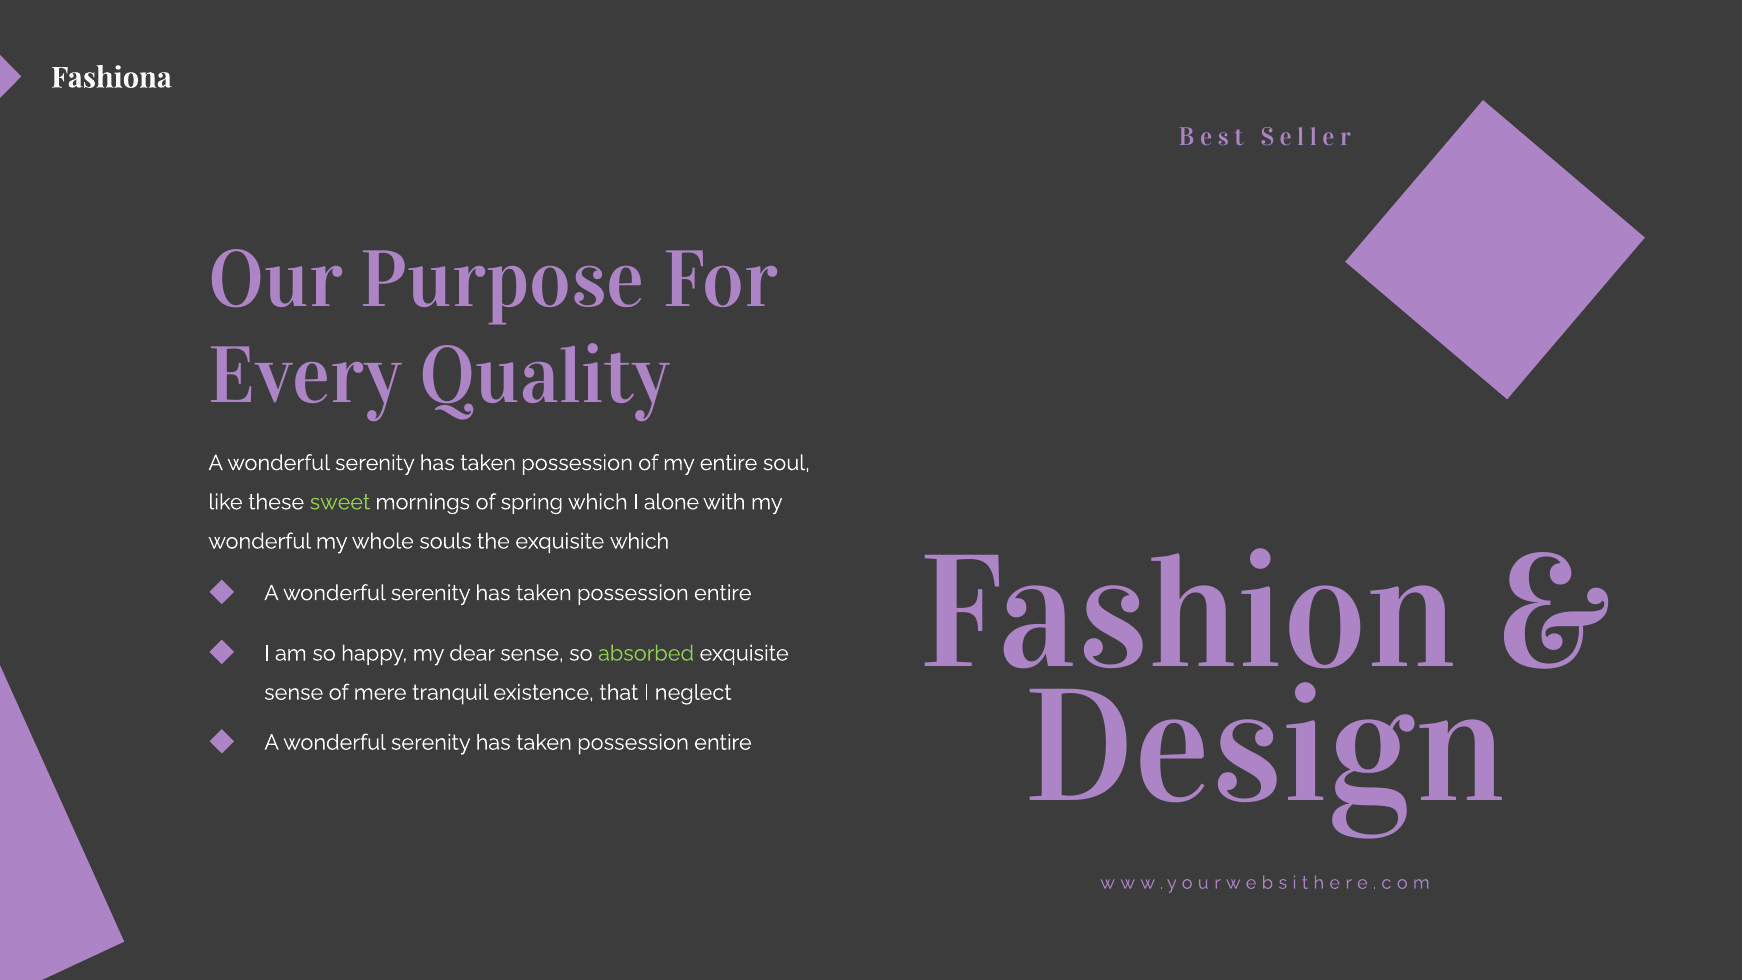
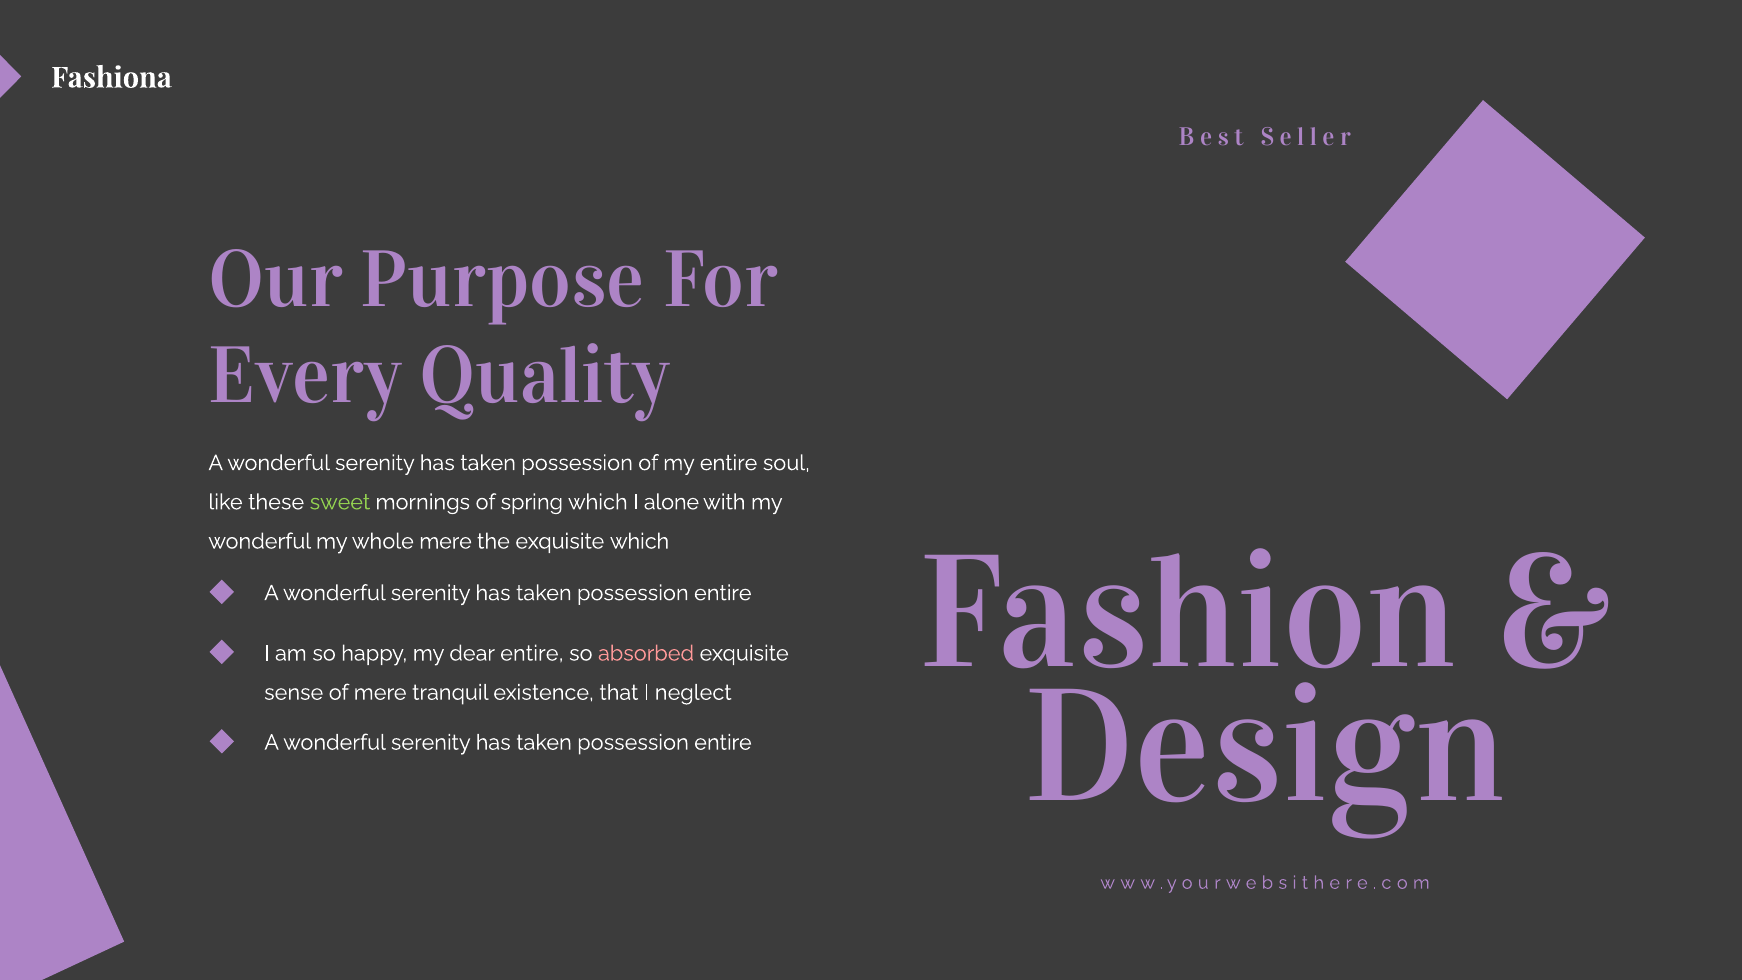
whole souls: souls -> mere (446, 541)
dear sense: sense -> entire (532, 653)
absorbed colour: light green -> pink (646, 653)
